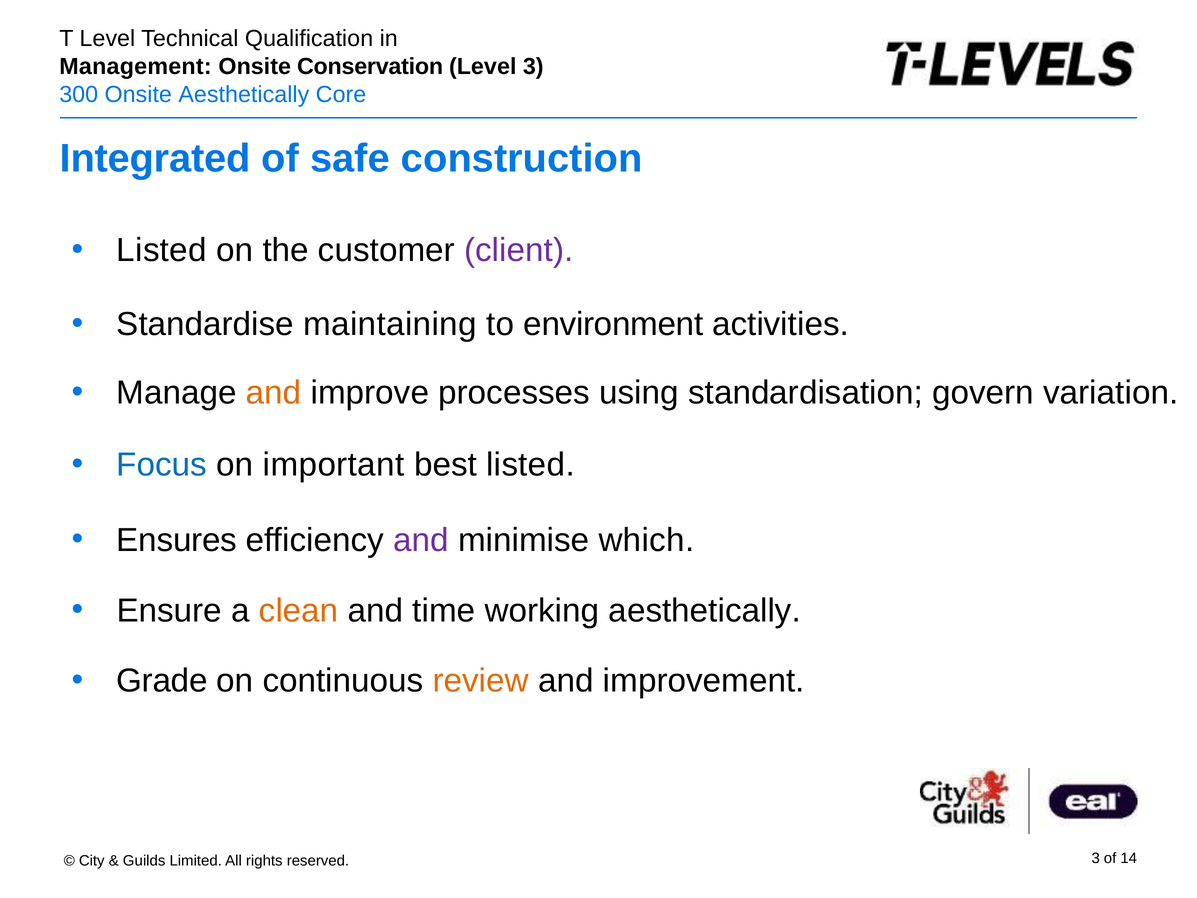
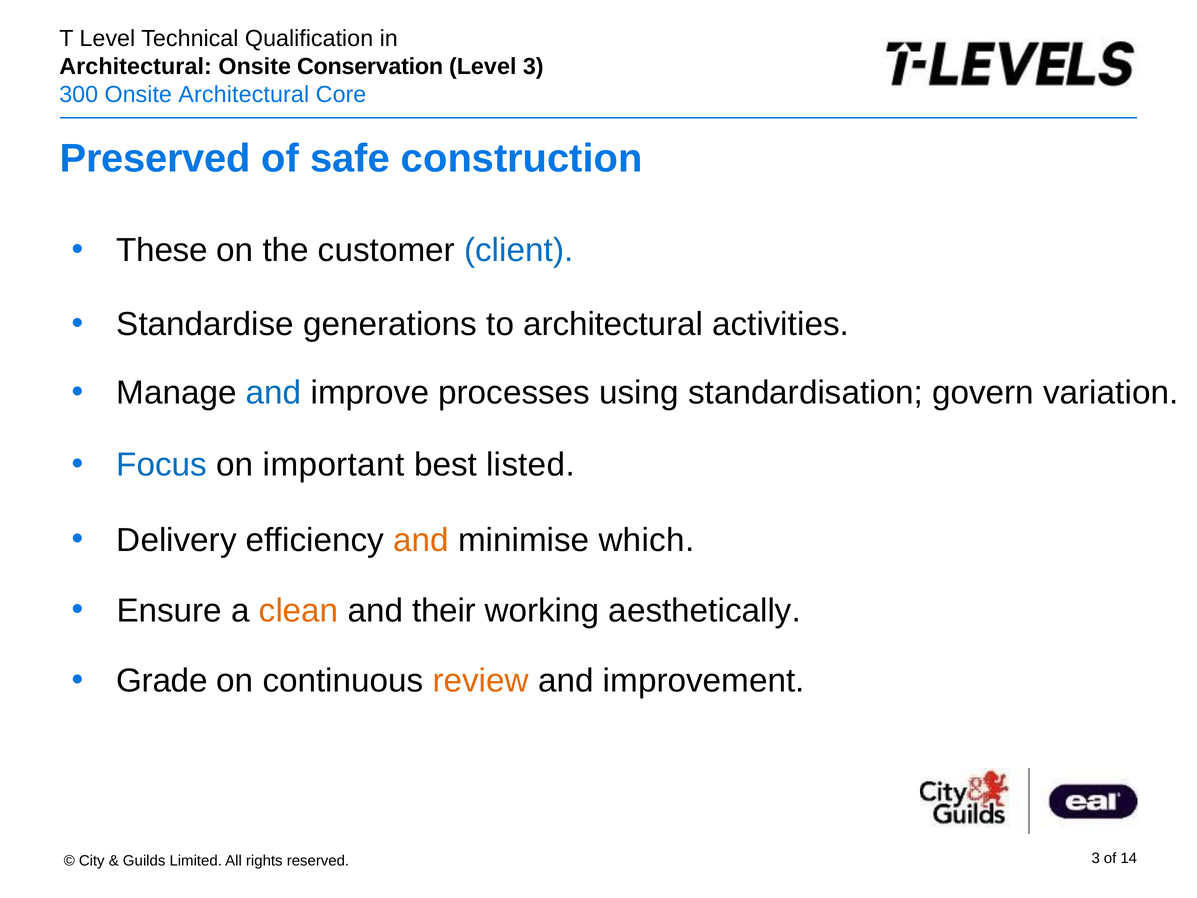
Management: Management -> Architectural (136, 66)
Aesthetically: Aesthetically -> Architectural (244, 94)
Integrated: Integrated -> Preserved (155, 159)
Listed: Listed -> These (162, 250)
client colour: purple -> blue (519, 250)
maintaining: maintaining -> generations (390, 324)
to environment: environment -> architectural (613, 324)
and colour: orange -> blue (274, 393)
Ensures: Ensures -> Delivery (177, 540)
and colour: purple -> orange (421, 540)
time: time -> their (444, 611)
